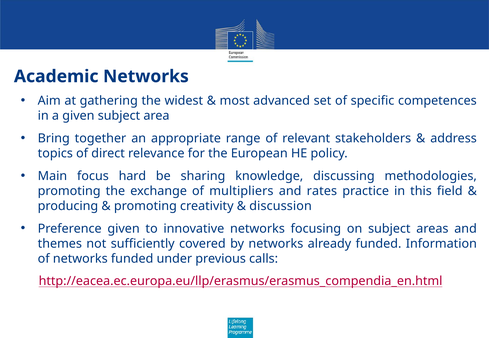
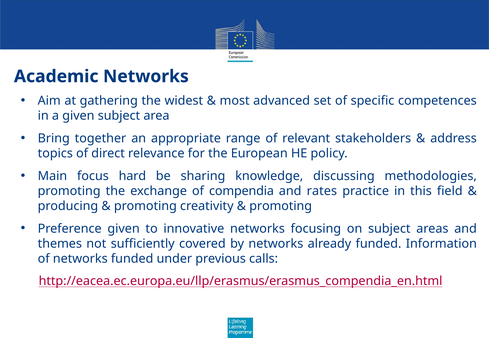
multipliers: multipliers -> compendia (242, 191)
discussion: discussion -> promoting (281, 206)
